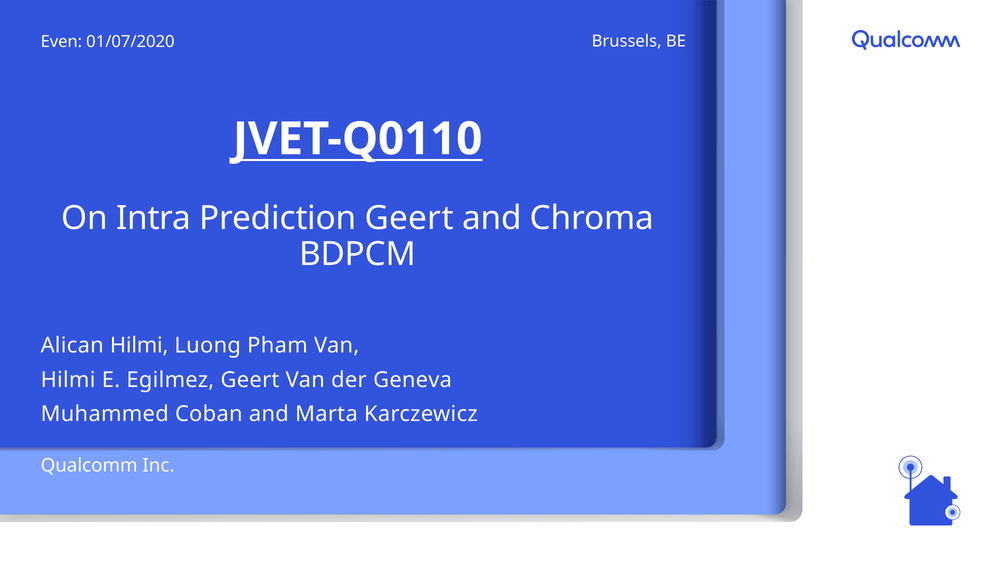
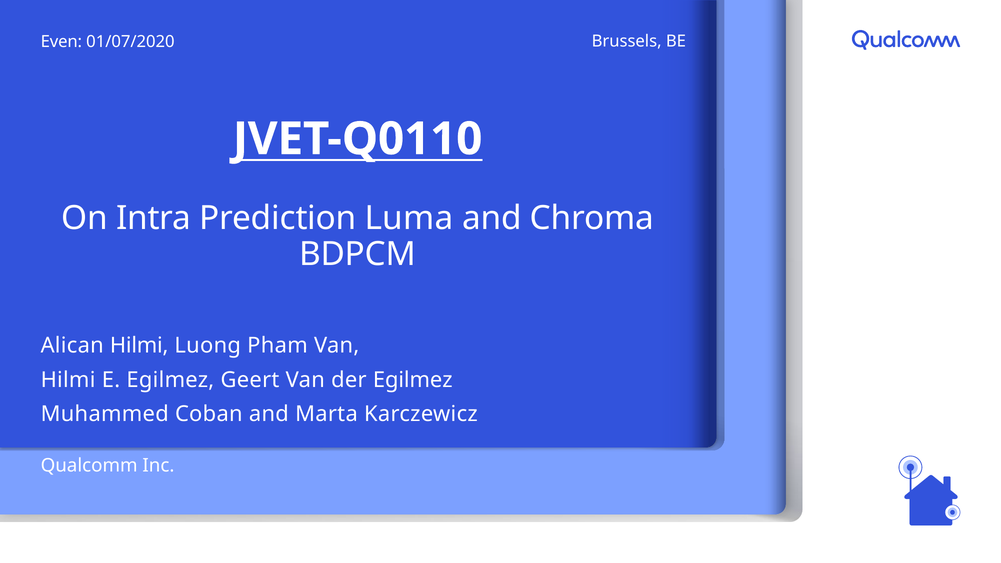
Prediction Geert: Geert -> Luma (409, 218)
der Geneva: Geneva -> Egilmez (413, 380)
